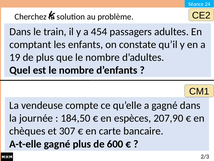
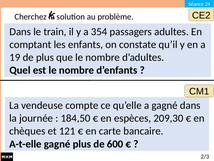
454: 454 -> 354 (99, 32)
207,90: 207,90 -> 209,30 (168, 118)
307: 307 -> 121 (67, 131)
